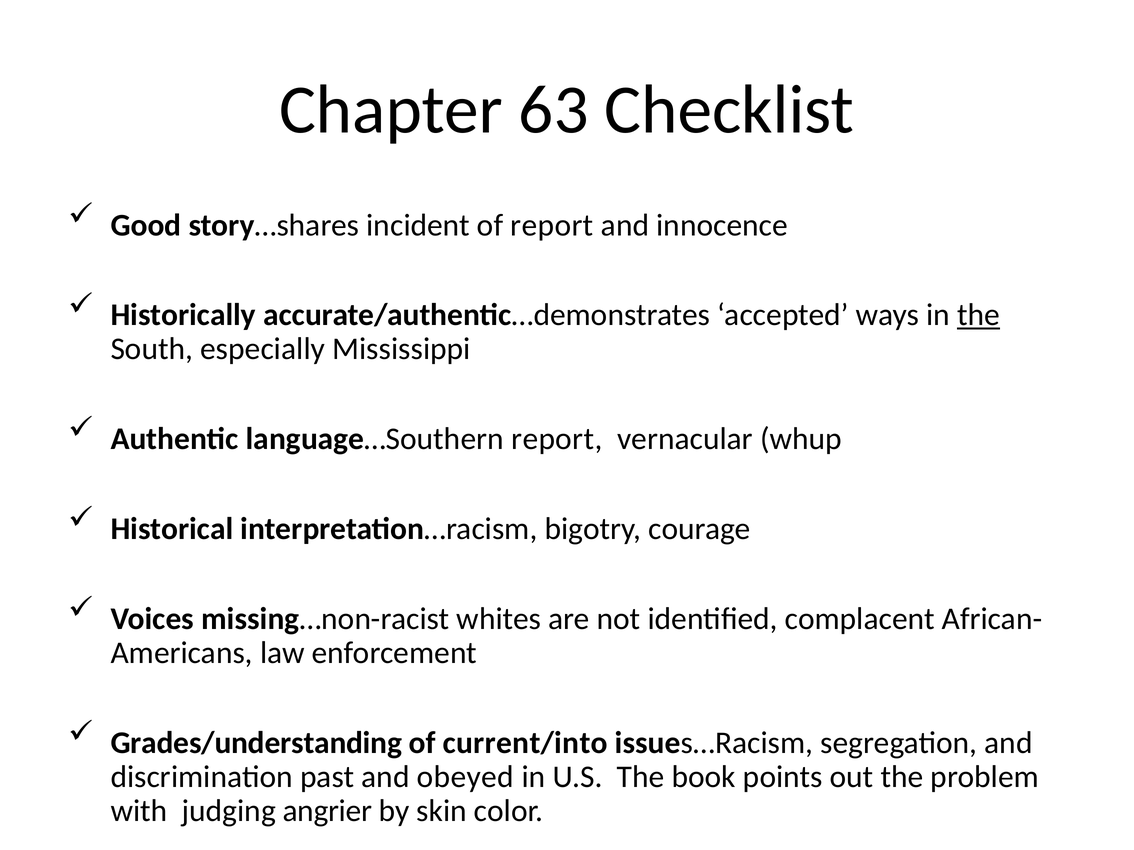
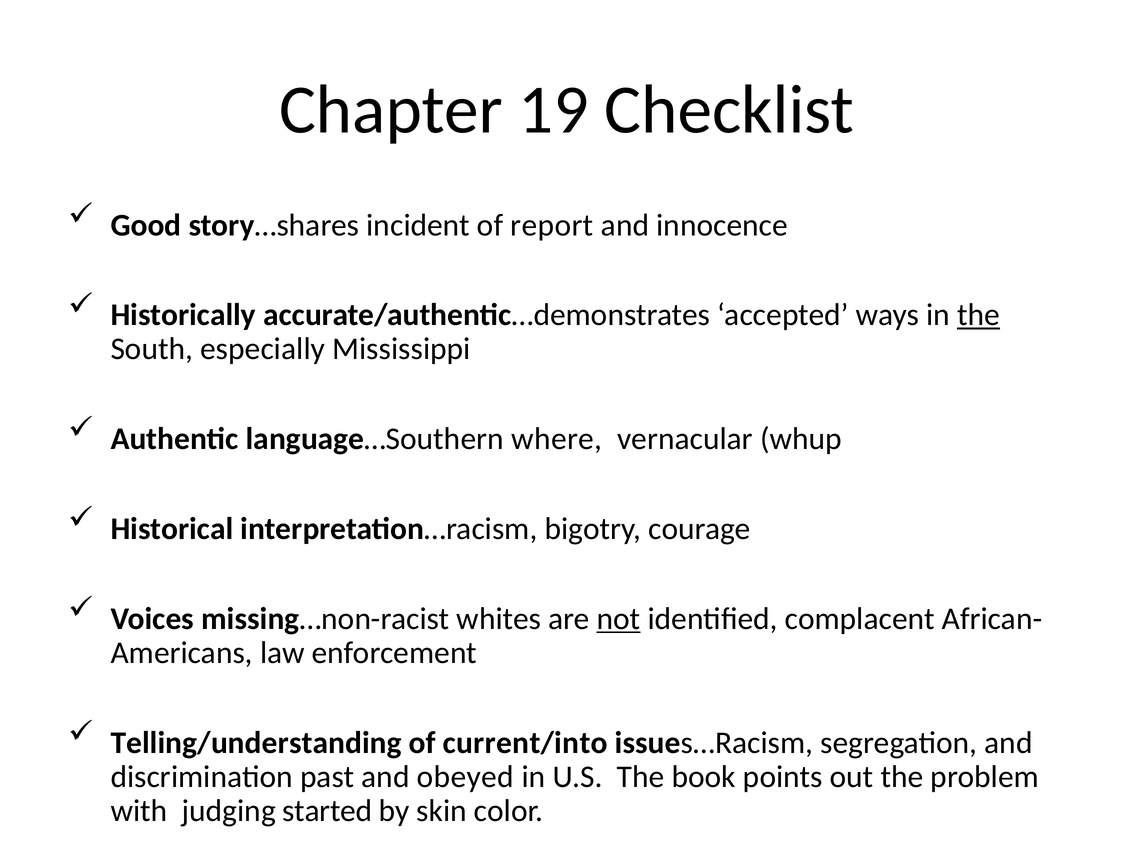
63: 63 -> 19 (554, 110)
language…Southern report: report -> where (557, 439)
not underline: none -> present (619, 619)
Grades/understanding: Grades/understanding -> Telling/understanding (256, 743)
angrier: angrier -> started (327, 811)
